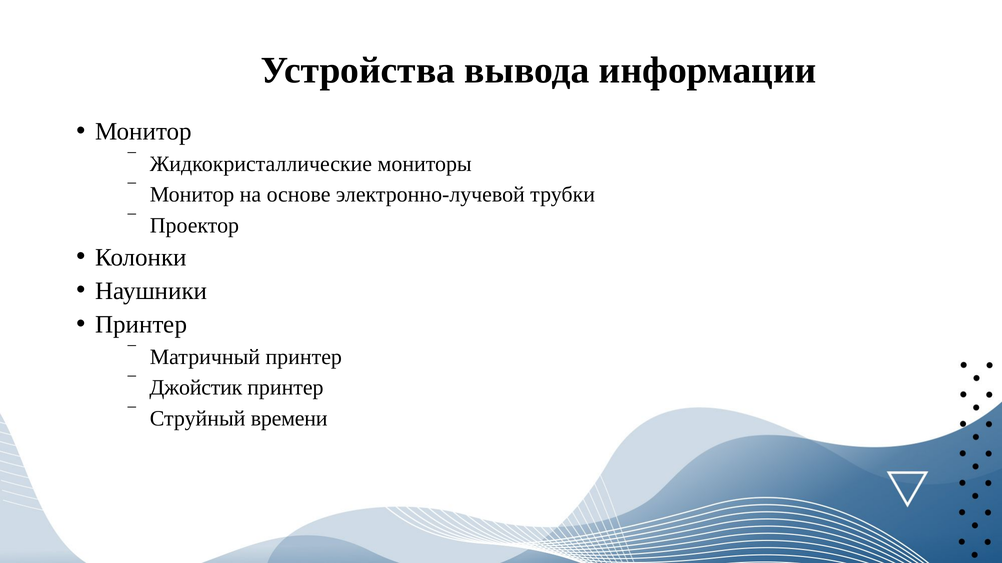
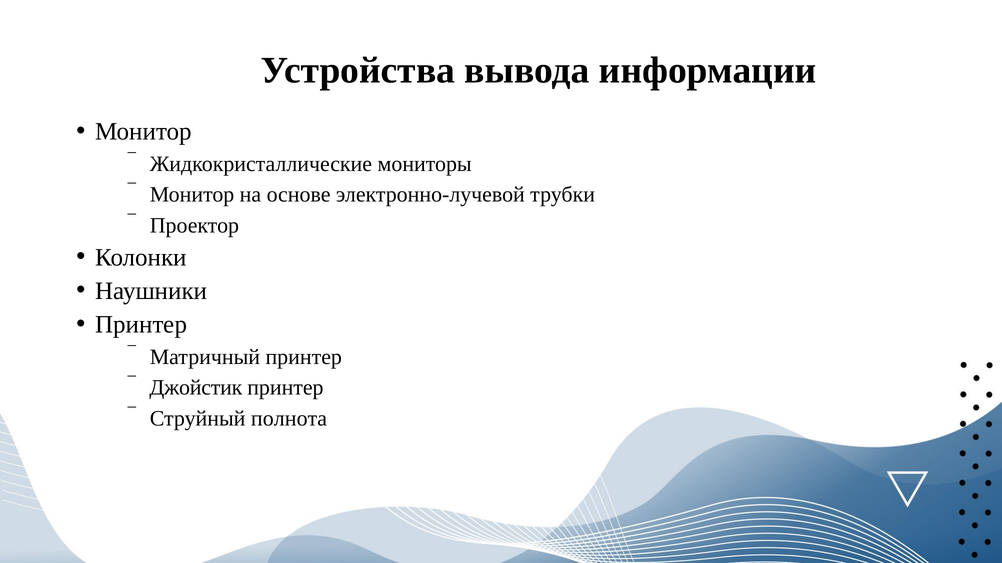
времени: времени -> полнота (289, 419)
